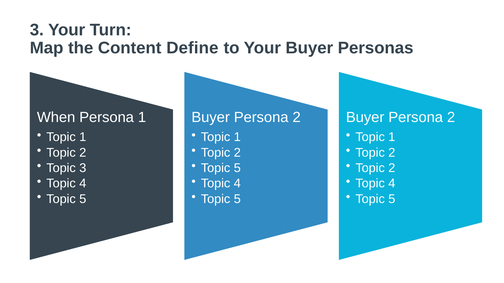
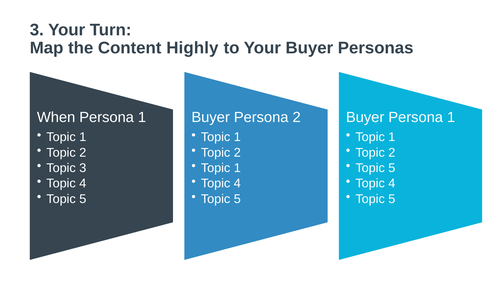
Define: Define -> Highly (192, 48)
2: 2 -> 1 (451, 117)
5: 5 -> 1 (237, 168)
2: 2 -> 5 (392, 168)
